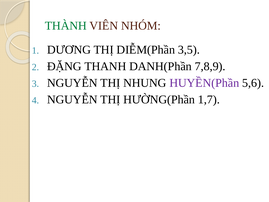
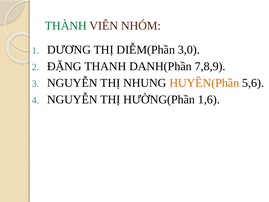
3,5: 3,5 -> 3,0 (189, 50)
HUYỀN(Phần colour: purple -> orange (204, 83)
1,7: 1,7 -> 1,6 (209, 99)
